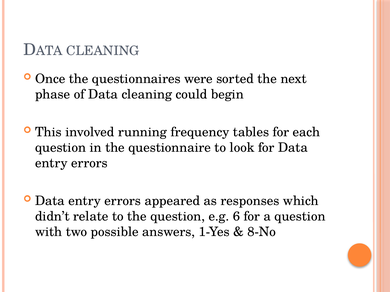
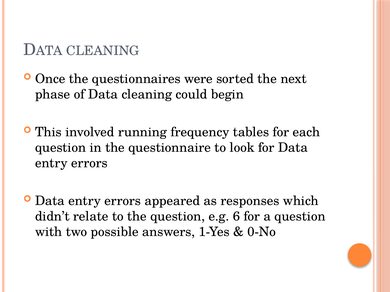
8-No: 8-No -> 0-No (262, 232)
